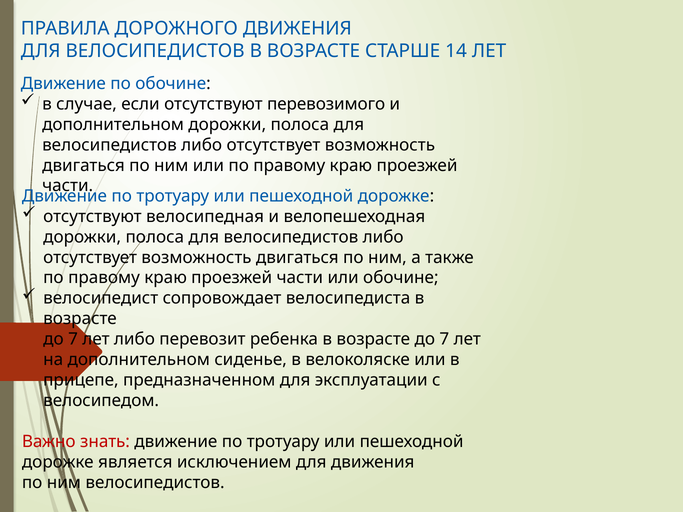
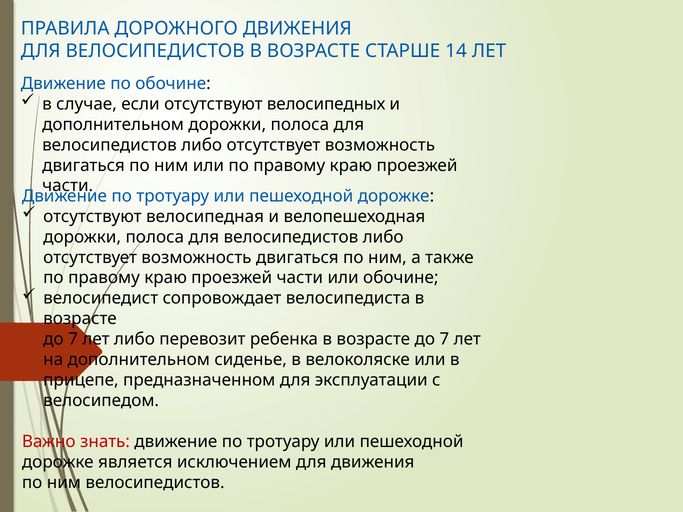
перевозимого: перевозимого -> велосипедных (326, 104)
